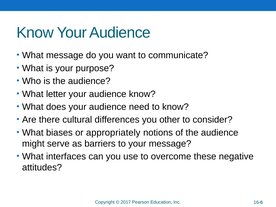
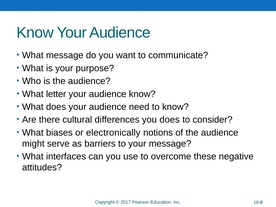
you other: other -> does (170, 120)
appropriately: appropriately -> electronically (113, 133)
